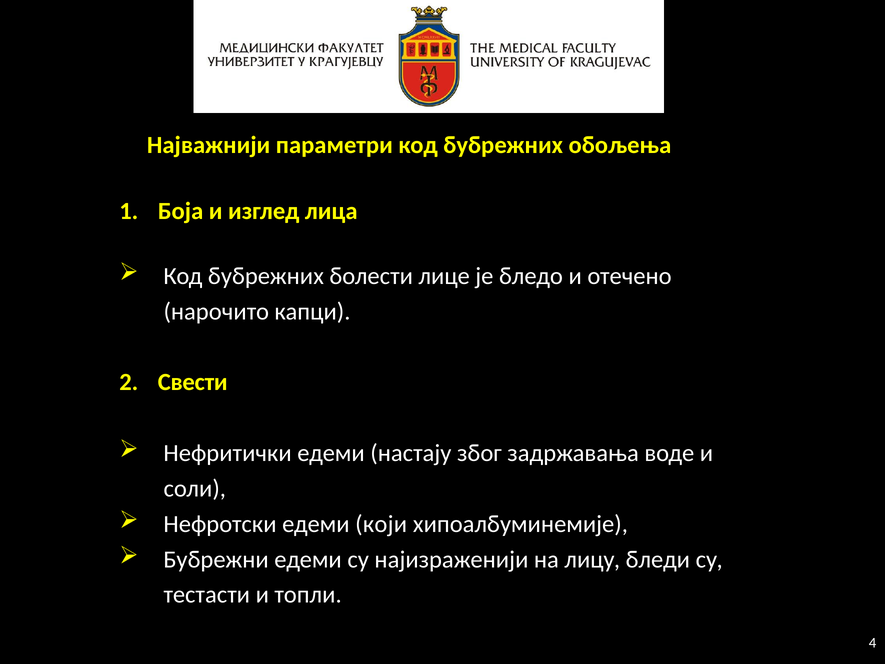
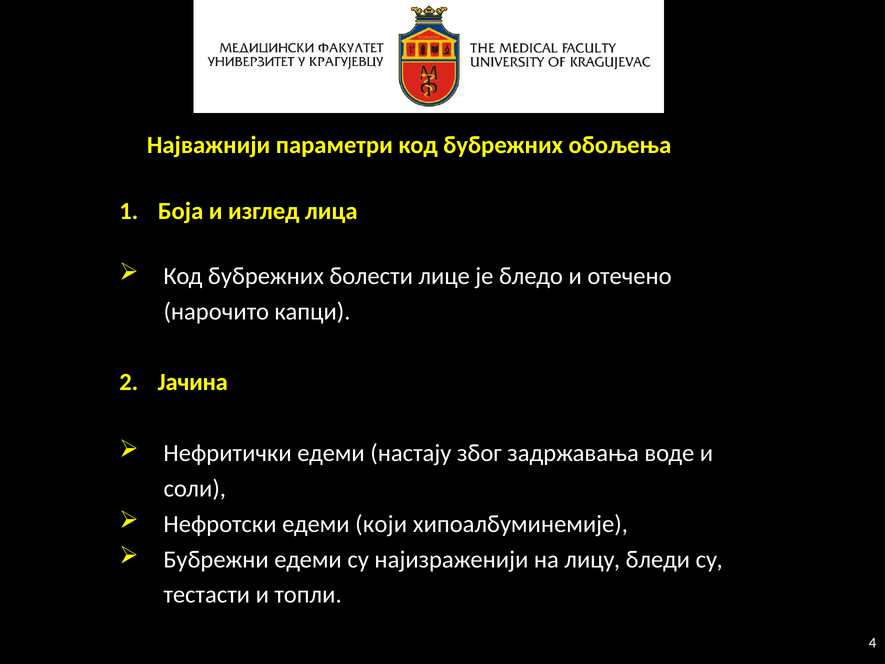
Свести: Свести -> Јачина (193, 382)
